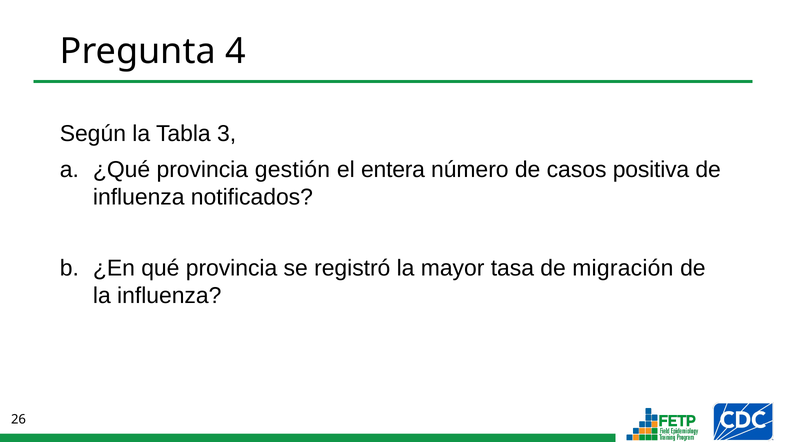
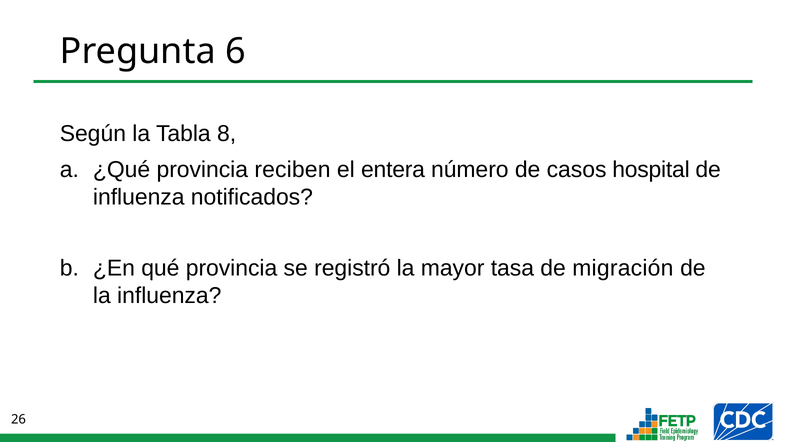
4: 4 -> 6 (236, 52)
3: 3 -> 8 (227, 134)
gestión: gestión -> reciben (292, 169)
positiva: positiva -> hospital (651, 169)
